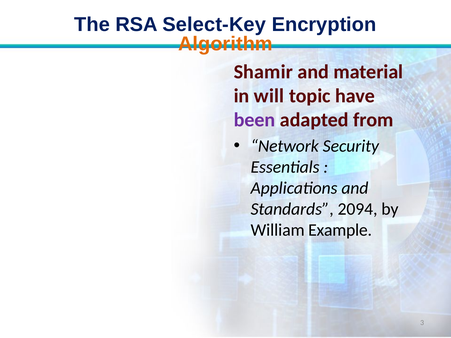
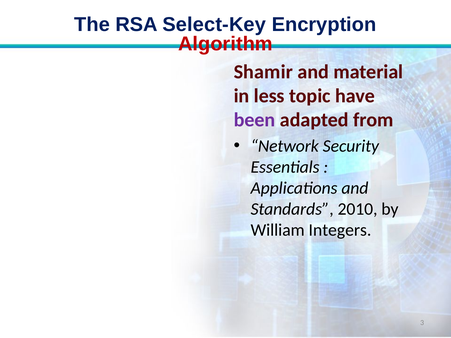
Algorithm colour: orange -> red (225, 44)
will: will -> less (269, 96)
2094: 2094 -> 2010 (358, 209)
Example: Example -> Integers (340, 230)
